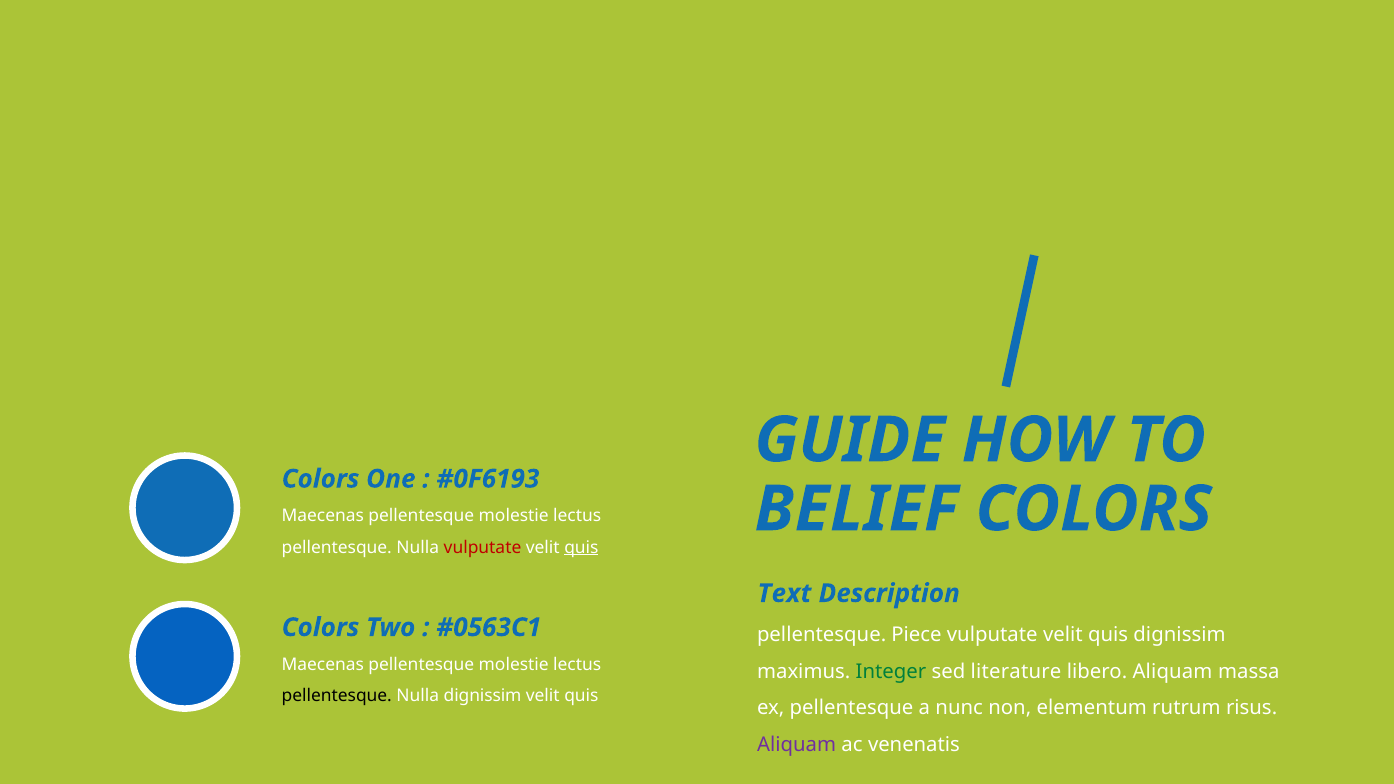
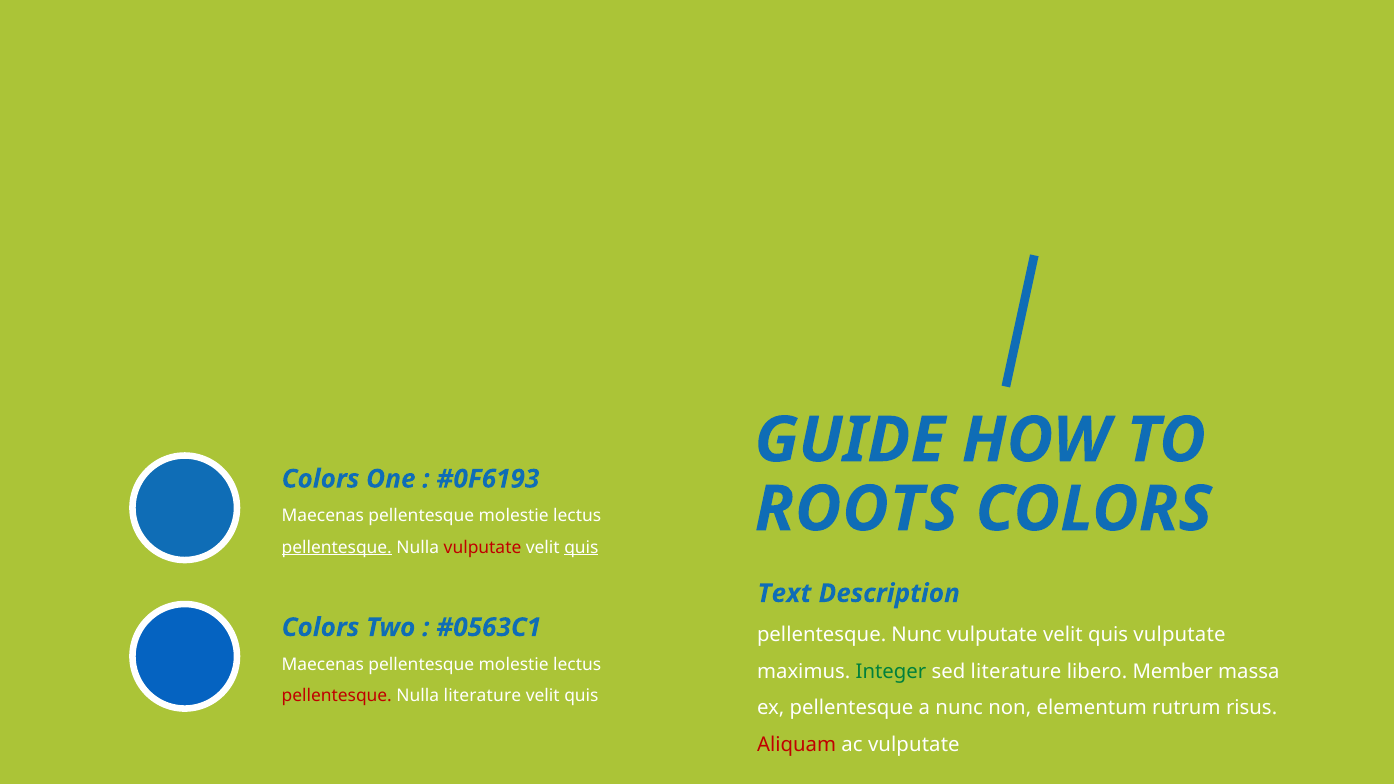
BELIEF: BELIEF -> ROOTS (856, 509)
pellentesque underline: none -> present (337, 547)
pellentesque Piece: Piece -> Nunc (917, 635)
quis dignissim: dignissim -> vulputate (1179, 635)
libero Aliquam: Aliquam -> Member (1173, 672)
pellentesque colour: black -> red (337, 696)
Nulla dignissim: dignissim -> literature (482, 696)
Aliquam colour: purple -> red (797, 745)
ac venenatis: venenatis -> vulputate (914, 745)
